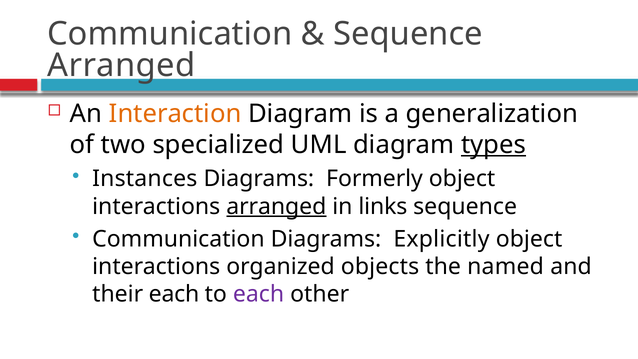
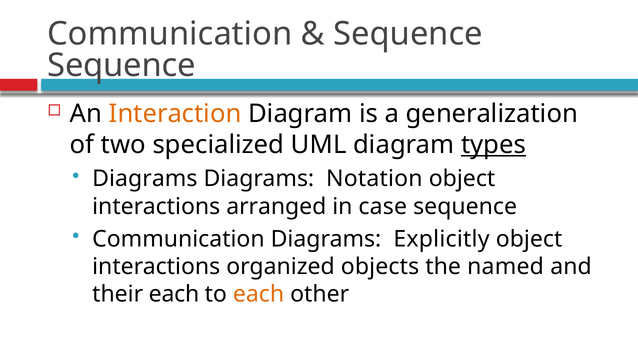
Arranged: Arranged -> Sequence (122, 65)
Instances: Instances -> Diagrams (145, 179)
Formerly: Formerly -> Notation (374, 179)
arranged underline: present -> none (276, 206)
links: links -> case (383, 206)
each colour: purple -> orange (259, 294)
